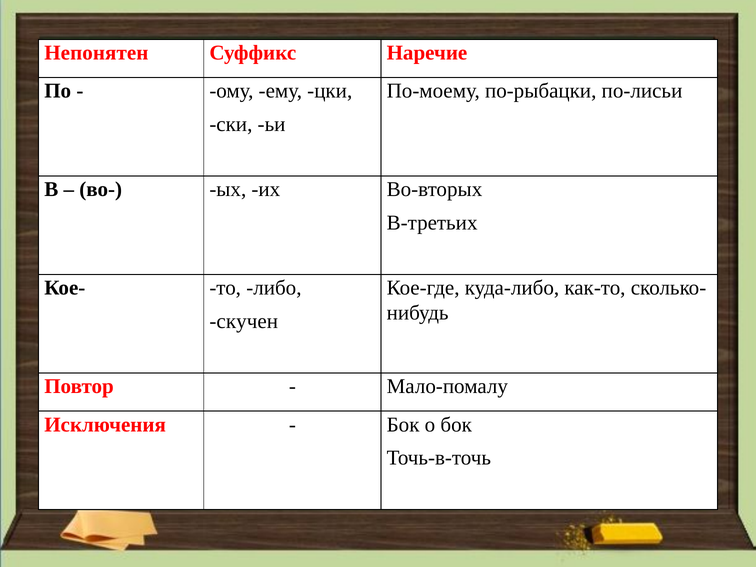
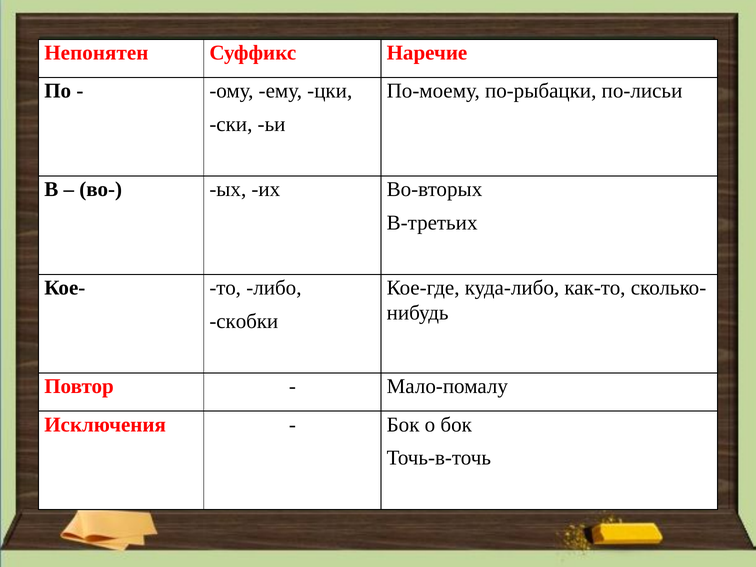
скучен: скучен -> скобки (244, 321)
